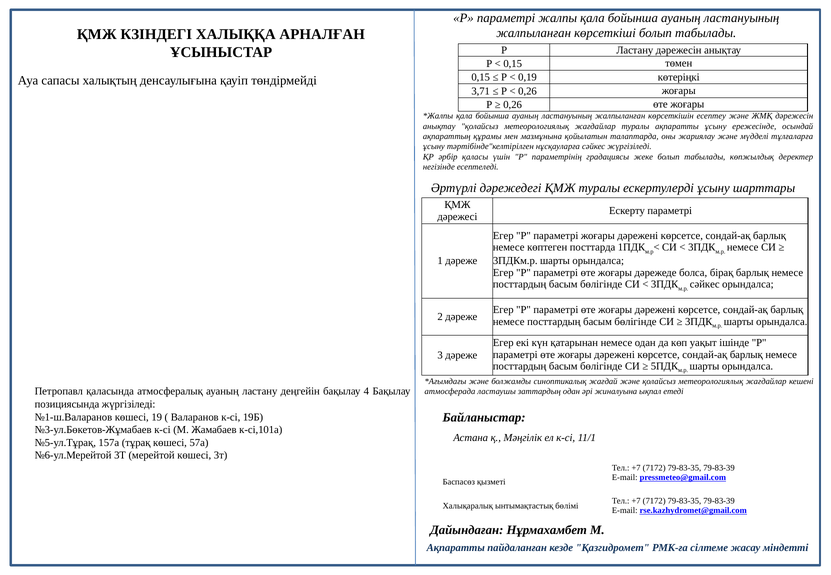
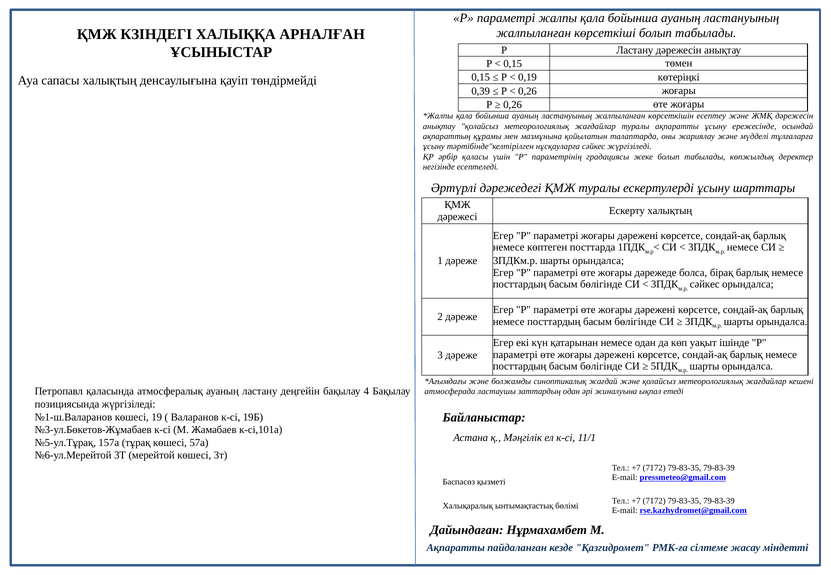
3,71: 3,71 -> 0,39 (481, 91)
Ескерту параметрі: параметрі -> халықтың (670, 211)
